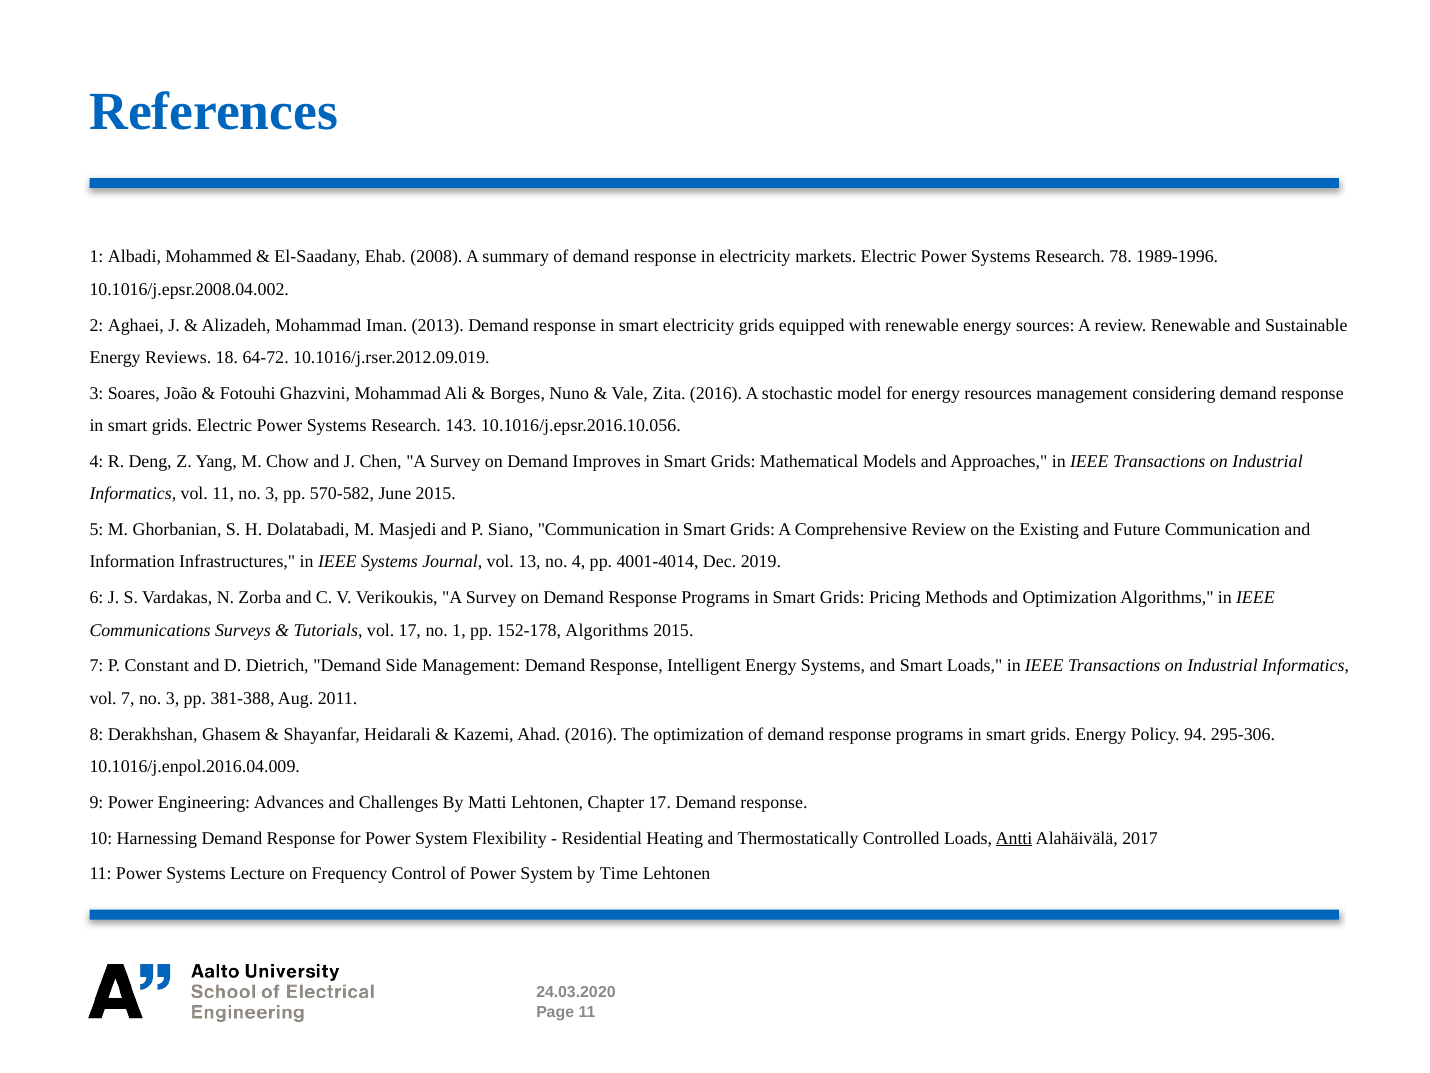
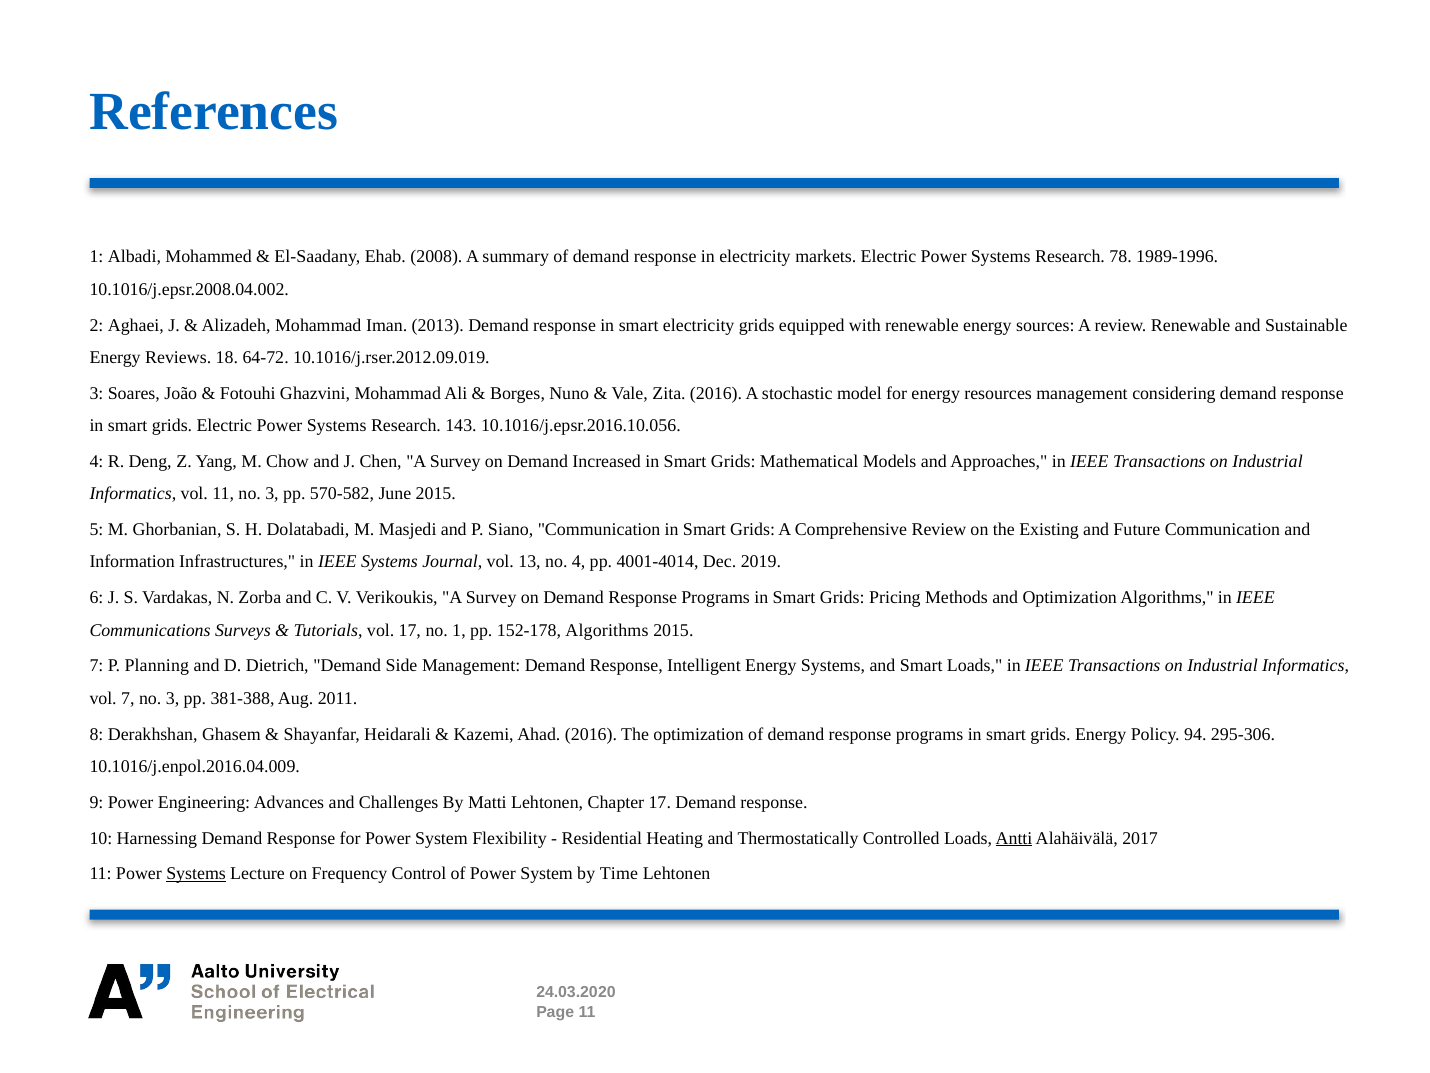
Improves: Improves -> Increased (607, 461)
Constant: Constant -> Planning (157, 666)
Systems underline: none -> present (196, 874)
